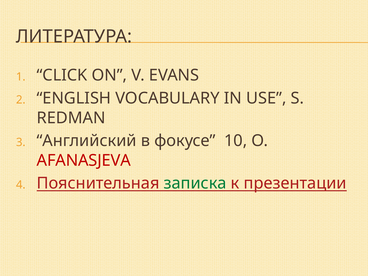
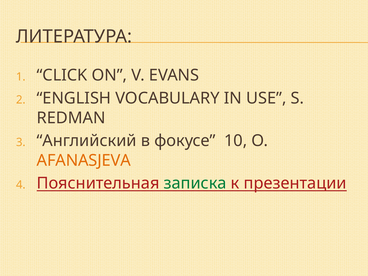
AFANASJEVA colour: red -> orange (84, 160)
